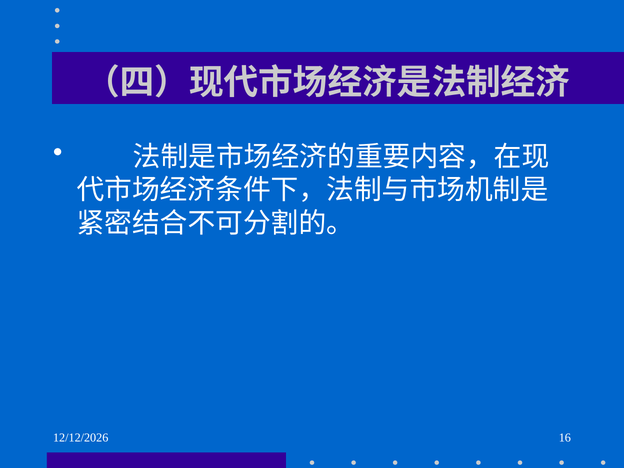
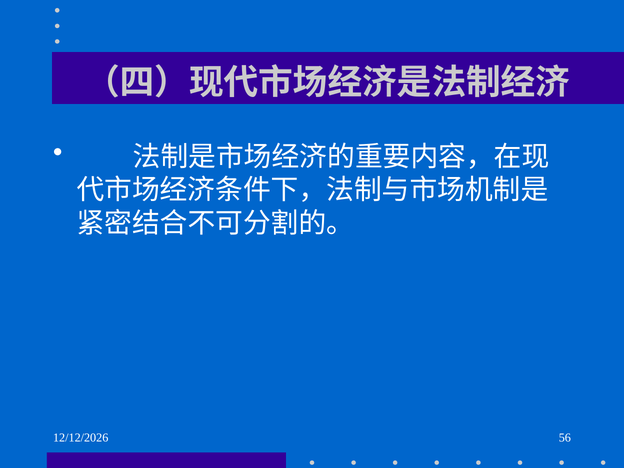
16: 16 -> 56 (565, 438)
